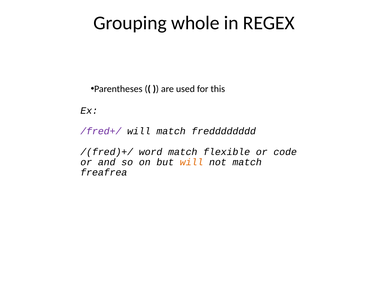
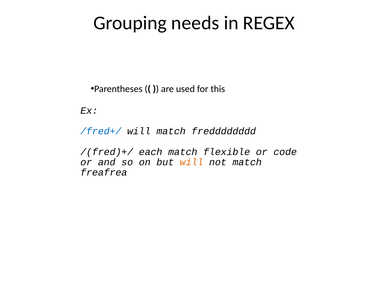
whole: whole -> needs (195, 23)
/fred+/ colour: purple -> blue (101, 131)
word: word -> each (151, 152)
